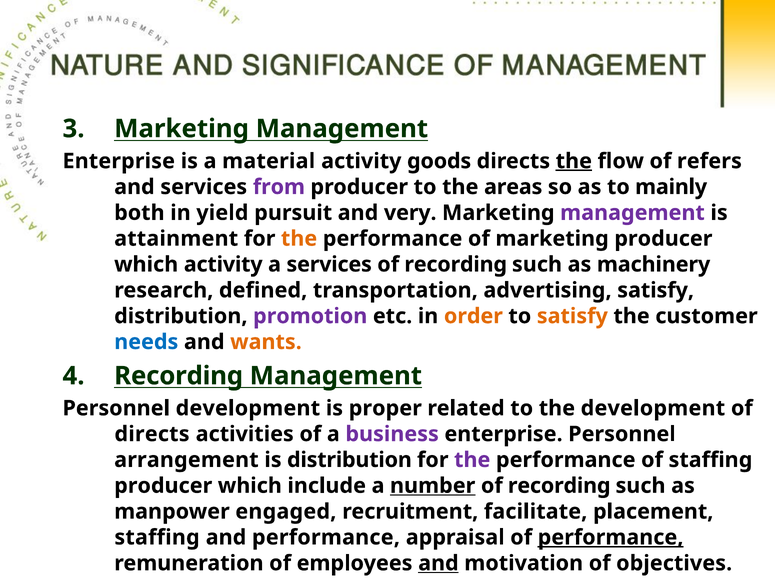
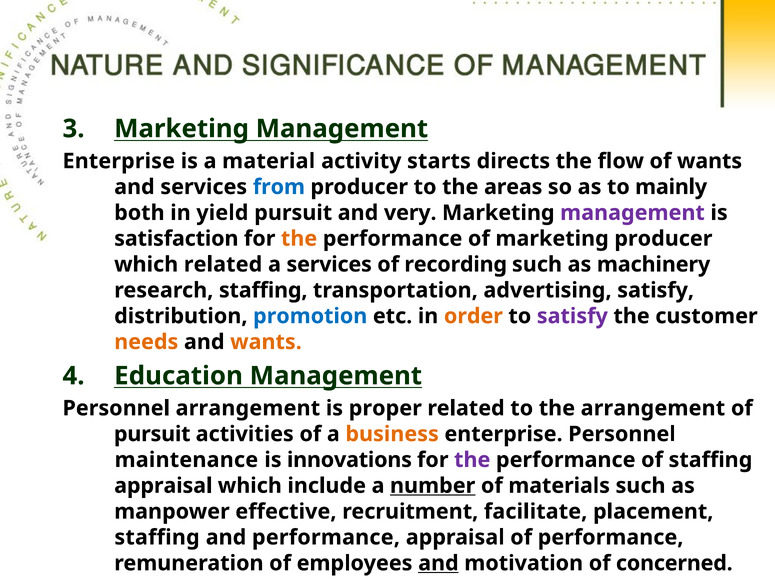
goods: goods -> starts (439, 161)
the underline: present -> none (574, 161)
of refers: refers -> wants (710, 161)
from colour: purple -> blue (279, 187)
attainment: attainment -> satisfaction (176, 239)
which activity: activity -> related (223, 265)
research defined: defined -> staffing (263, 290)
promotion colour: purple -> blue (310, 316)
satisfy colour: orange -> purple (572, 316)
needs colour: blue -> orange (146, 342)
Recording: Recording -> Education (179, 376)
Personnel development: development -> arrangement (248, 408)
the development: development -> arrangement (653, 408)
directs: directs -> pursuit (152, 434)
business colour: purple -> orange (392, 434)
arrangement: arrangement -> maintenance (186, 460)
is distribution: distribution -> innovations (349, 460)
producer: producer -> appraisal (163, 486)
recording: recording -> materials (559, 486)
engaged: engaged -> effective (286, 512)
performance underline: present -> none (611, 538)
objectives: objectives -> concerned (674, 563)
